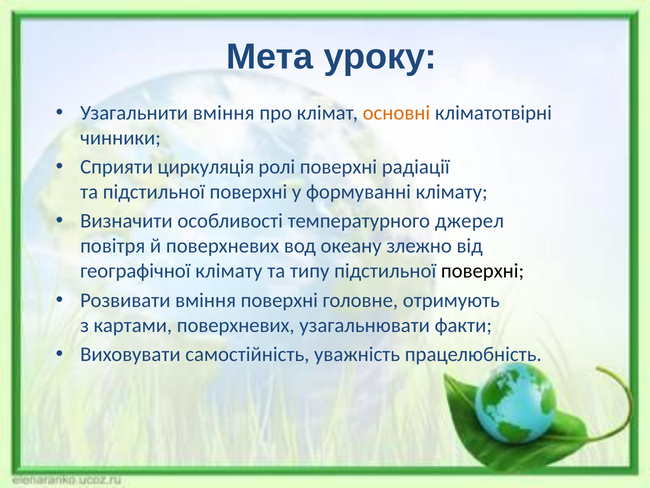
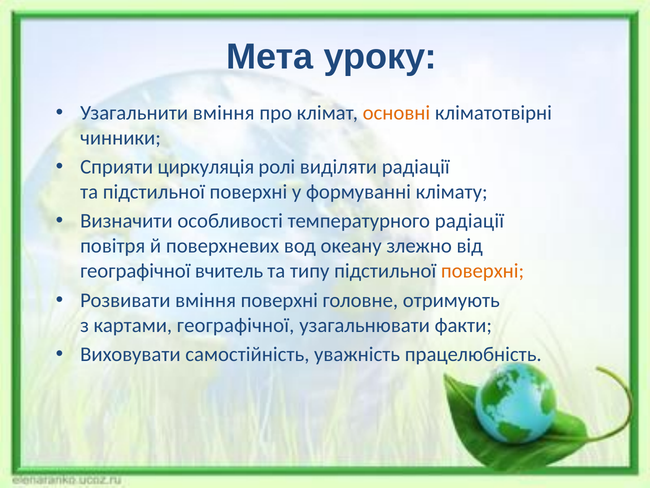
ролі поверхні: поверхні -> виділяти (338, 167)
температурного джерел: джерел -> радіації (469, 221)
географічної клімату: клімату -> вчитель (229, 271)
поверхні colour: black -> orange (483, 271)
картами поверхневих: поверхневих -> географічної (236, 325)
